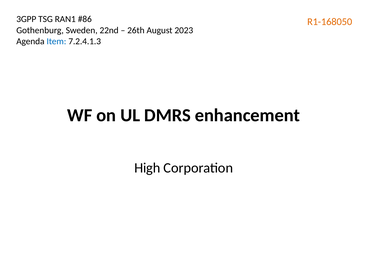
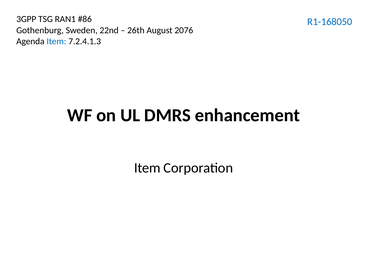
R1-168050 colour: orange -> blue (330, 22)
2023: 2023 -> 2076 (184, 30)
High: High -> Item (147, 168)
